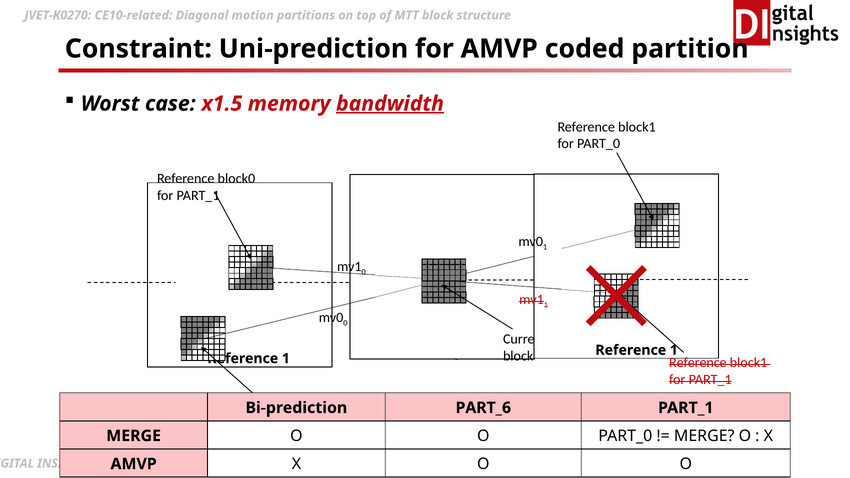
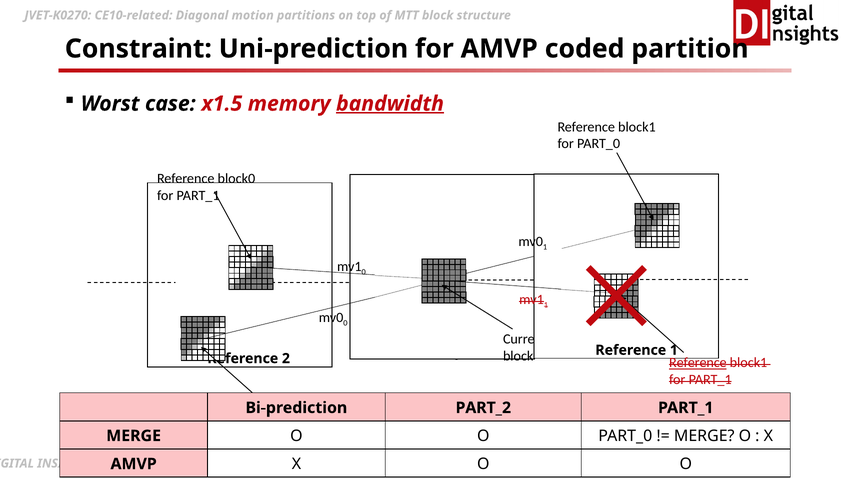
1: 1 -> 2 (286, 359)
Reference underline: none -> present (698, 363)
PART_6: PART_6 -> PART_2 (483, 408)
